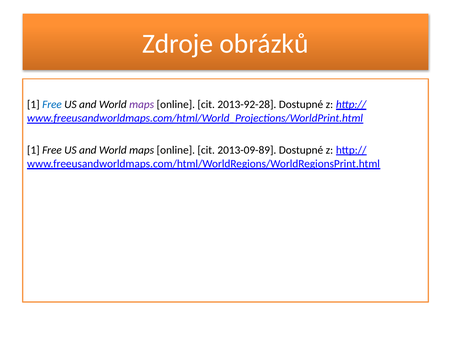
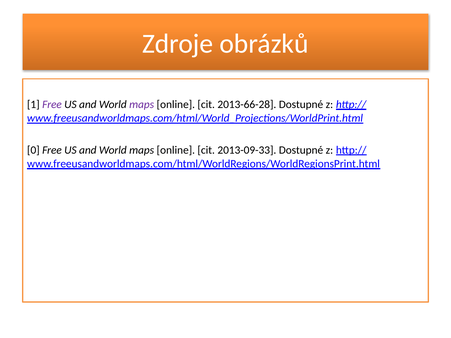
Free colour: blue -> purple (52, 105)
2013-92-28: 2013-92-28 -> 2013-66-28 (247, 105)
1: 1 -> 0 (33, 150)
2013-09-89: 2013-09-89 -> 2013-09-33 (247, 150)
